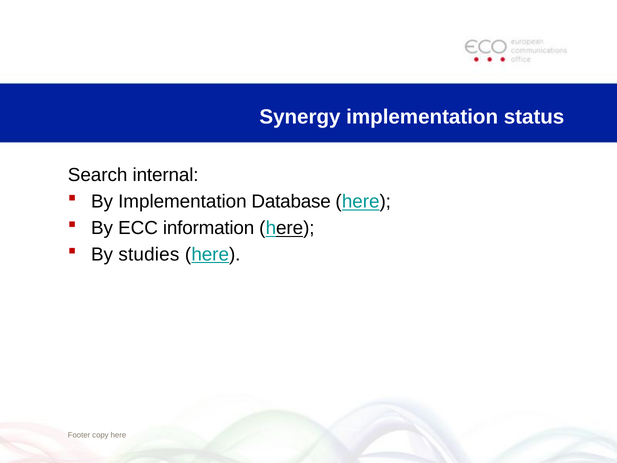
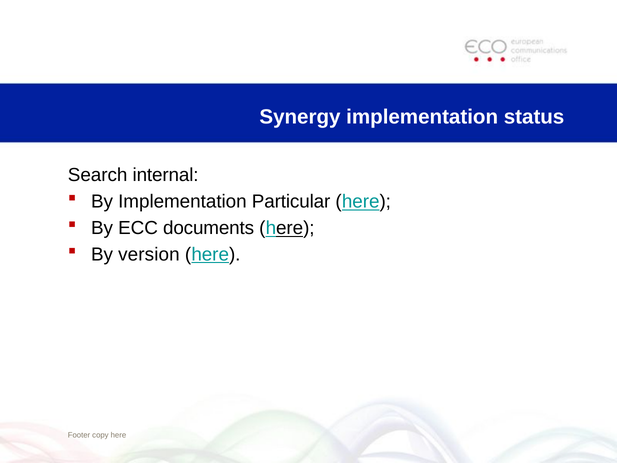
Database: Database -> Particular (291, 201)
information: information -> documents (209, 228)
studies: studies -> version (149, 254)
